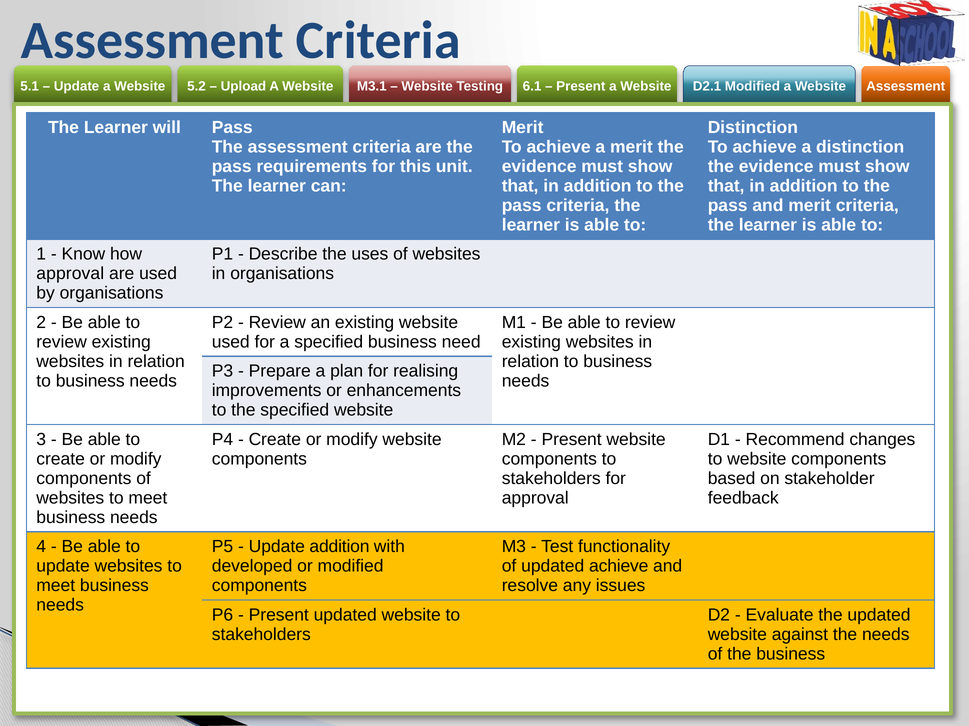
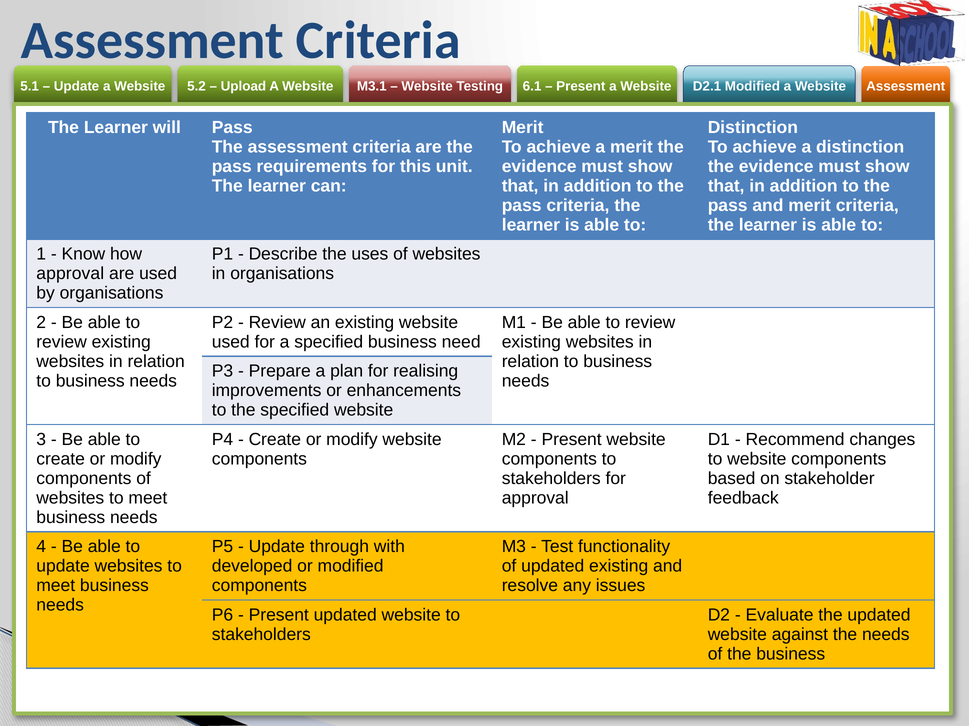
Update addition: addition -> through (339, 547)
updated achieve: achieve -> existing (619, 567)
